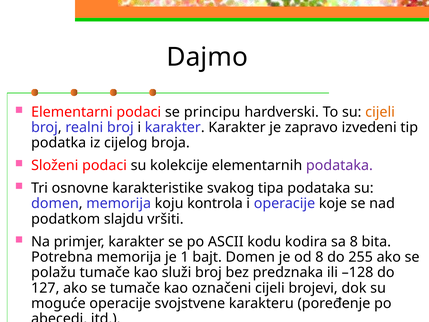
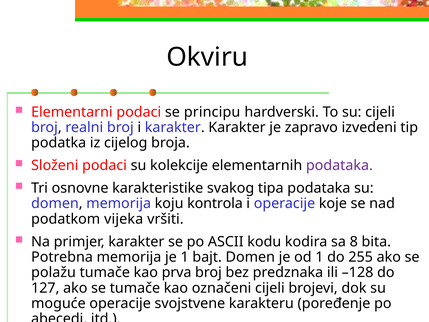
Dajmo: Dajmo -> Okviru (207, 57)
cijeli colour: orange -> black (380, 112)
slajdu: slajdu -> vijeka (124, 219)
od 8: 8 -> 1 (319, 257)
služi: služi -> prva (177, 272)
